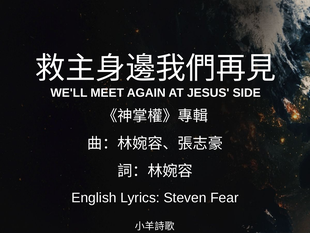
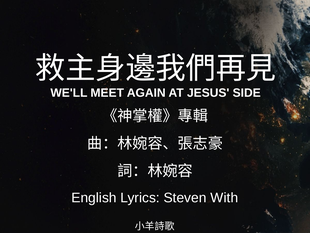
Fear: Fear -> With (224, 197)
